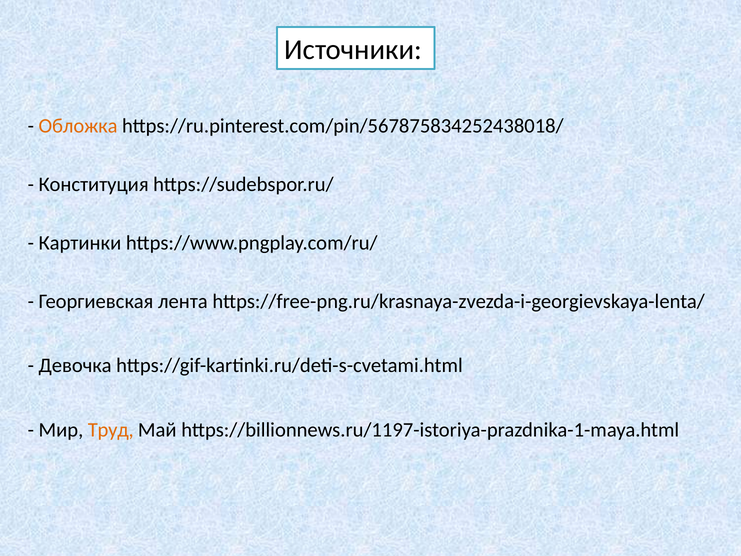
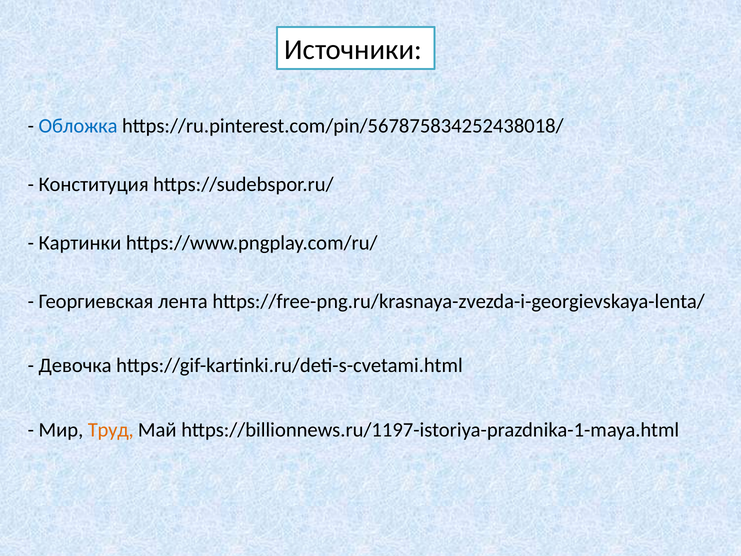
Обложка colour: orange -> blue (78, 126)
